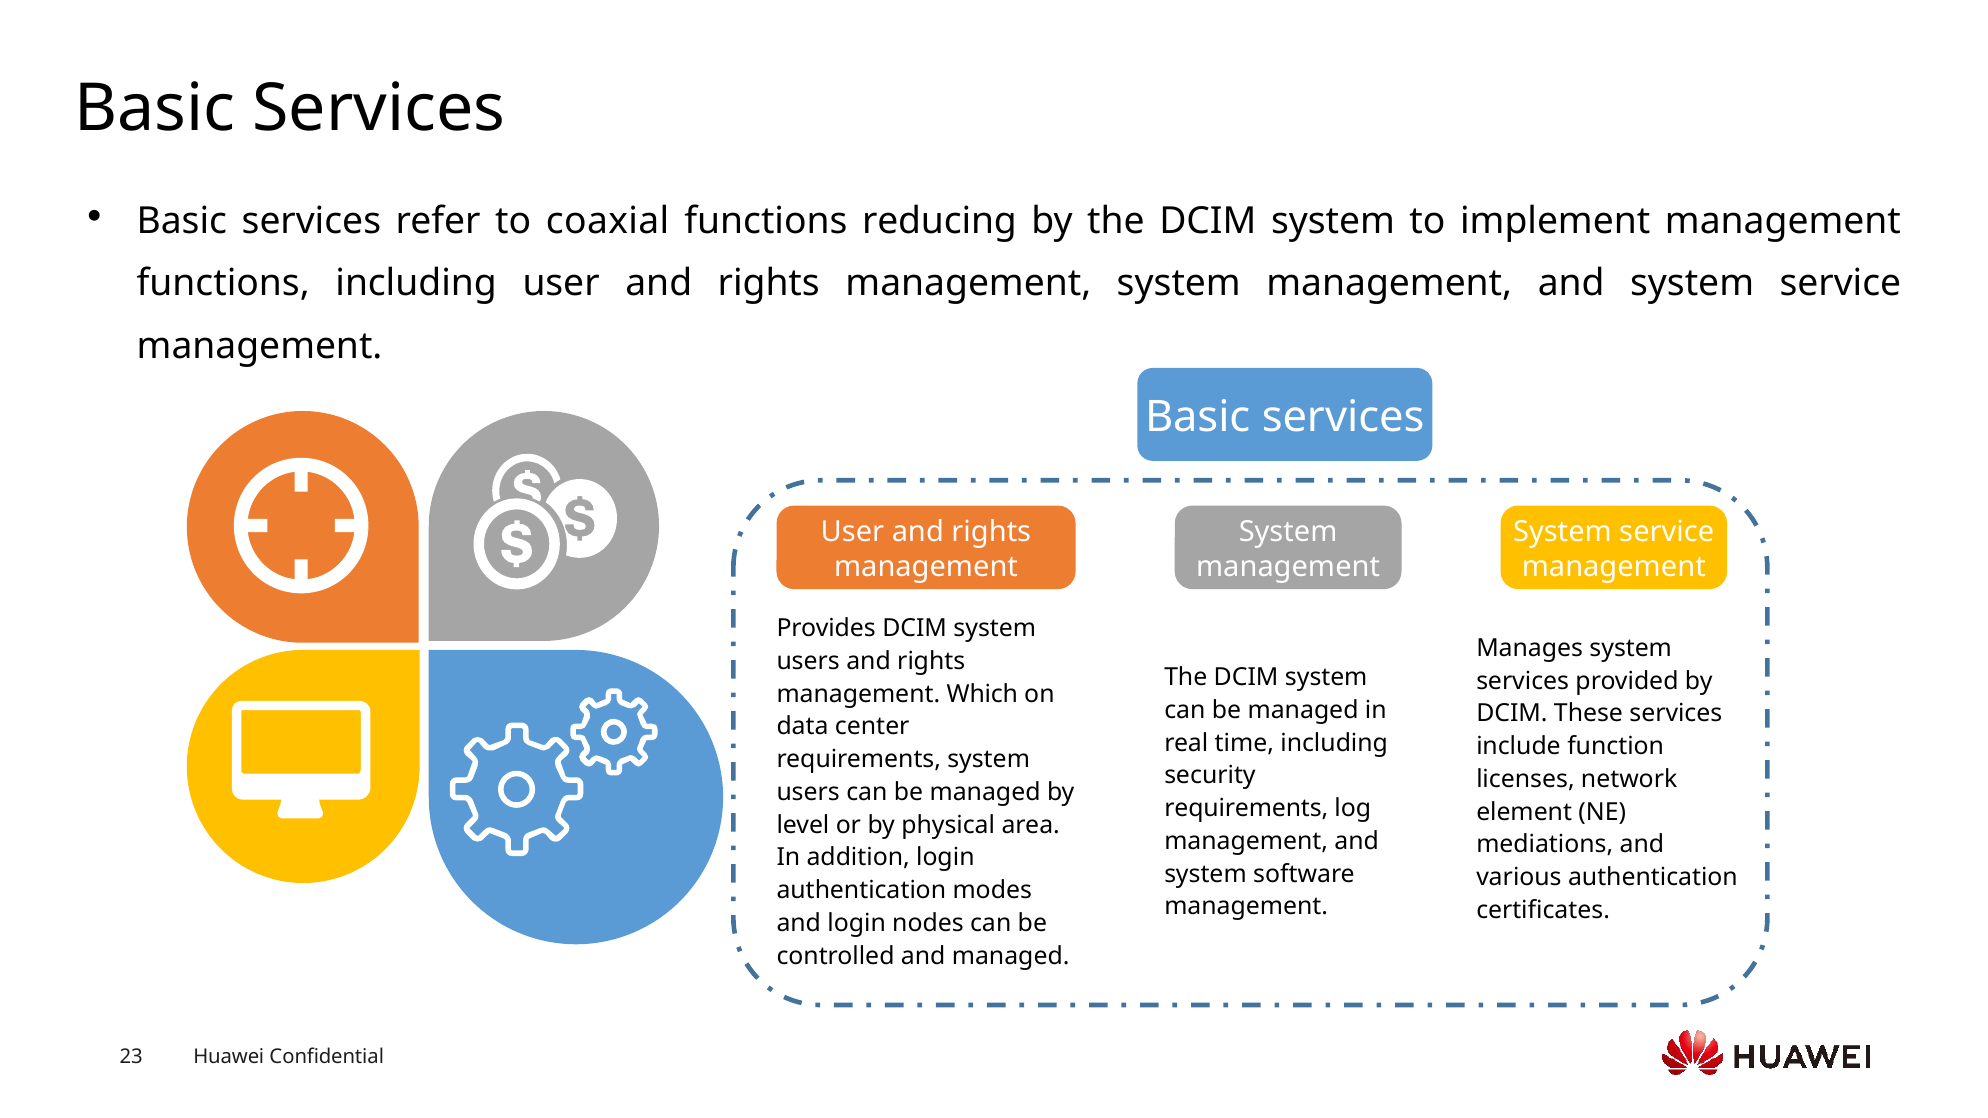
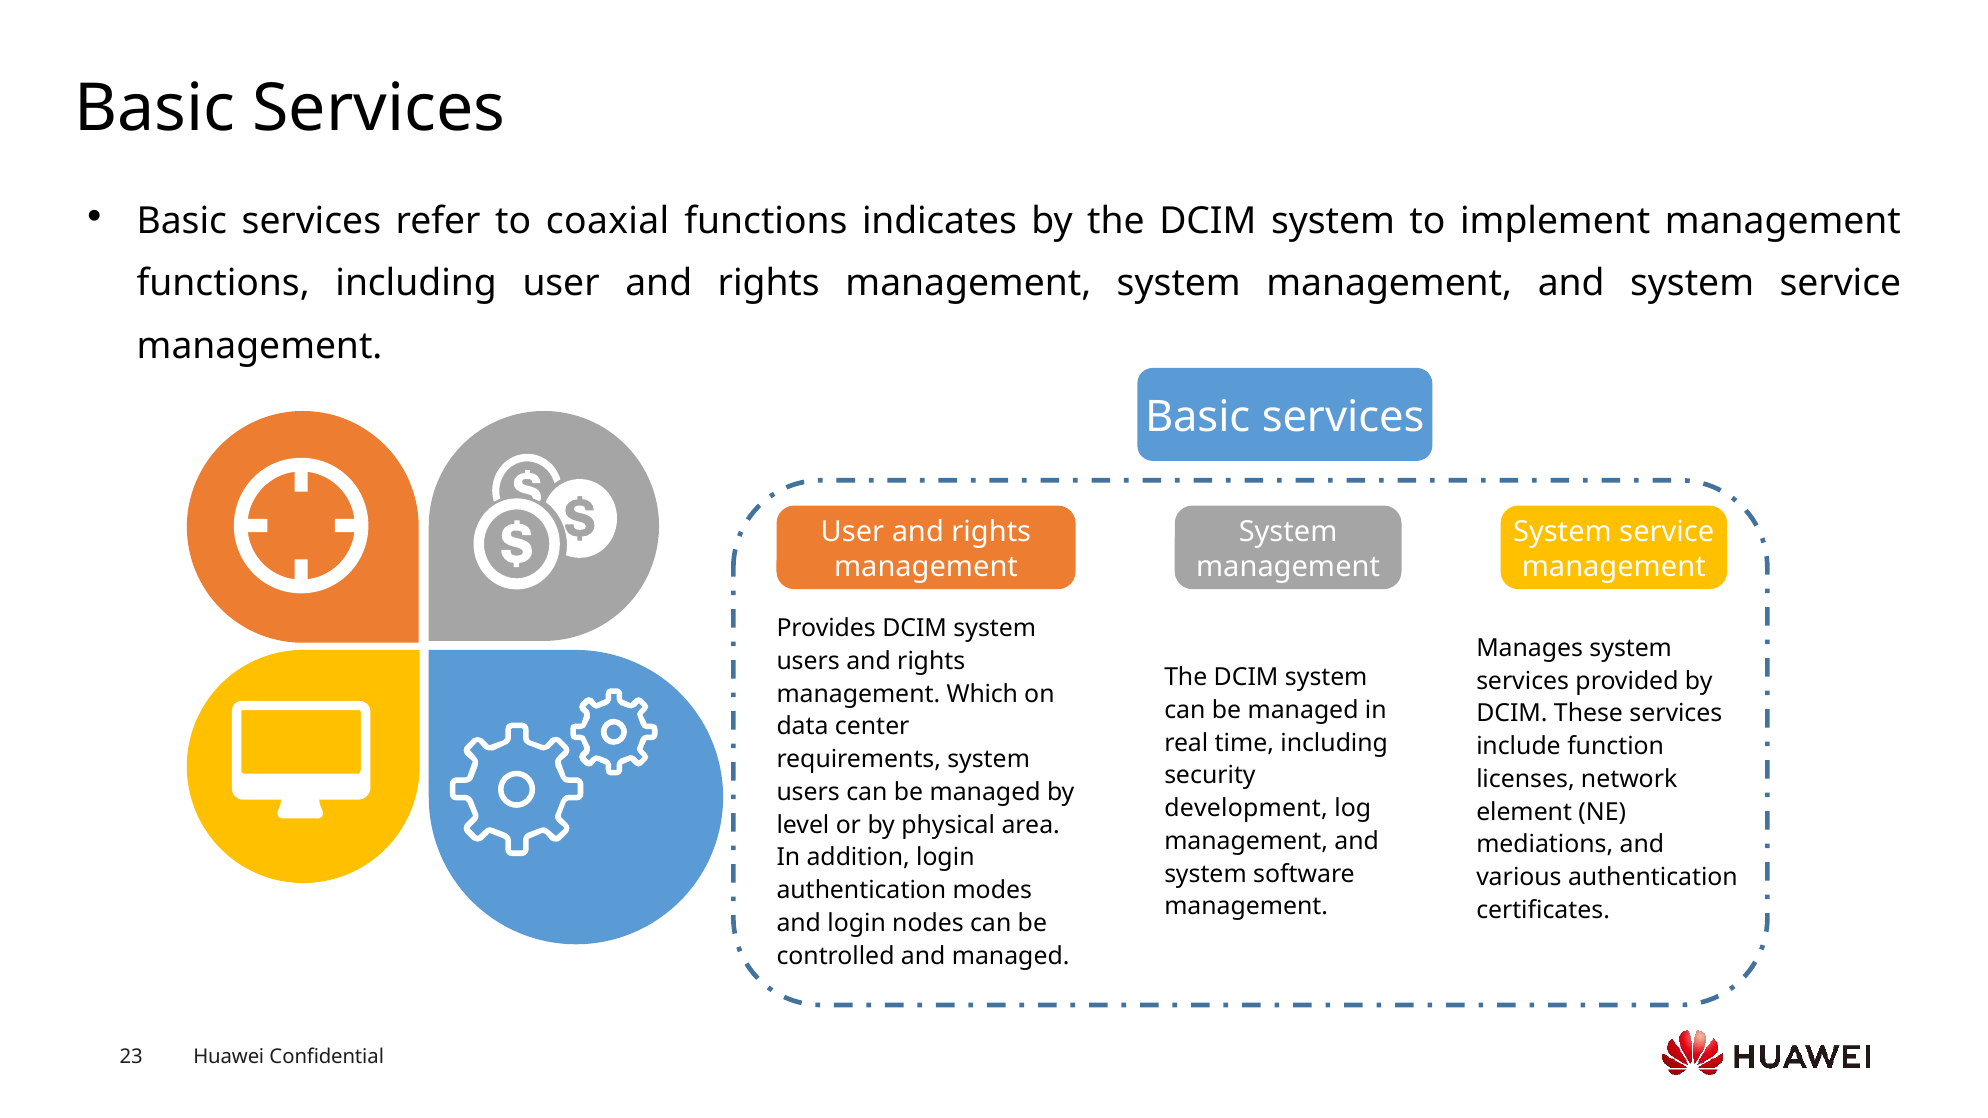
reducing: reducing -> indicates (939, 221)
requirements: requirements -> development (1246, 809)
